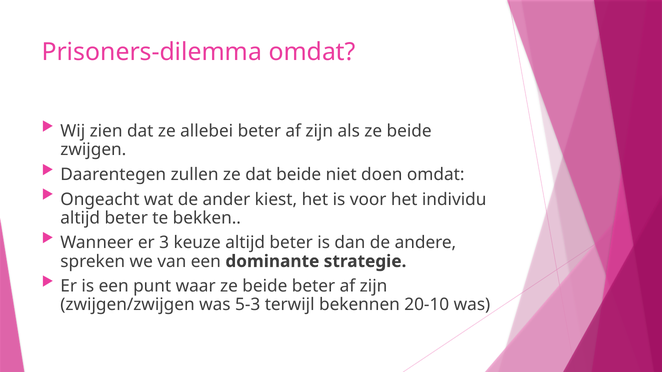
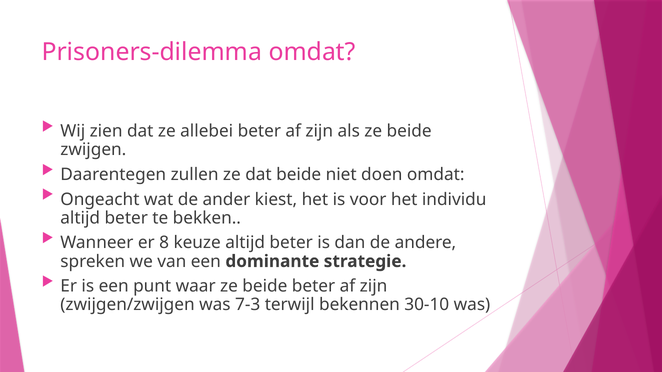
3: 3 -> 8 (164, 243)
5-3: 5-3 -> 7-3 (248, 305)
20-10: 20-10 -> 30-10 (427, 305)
